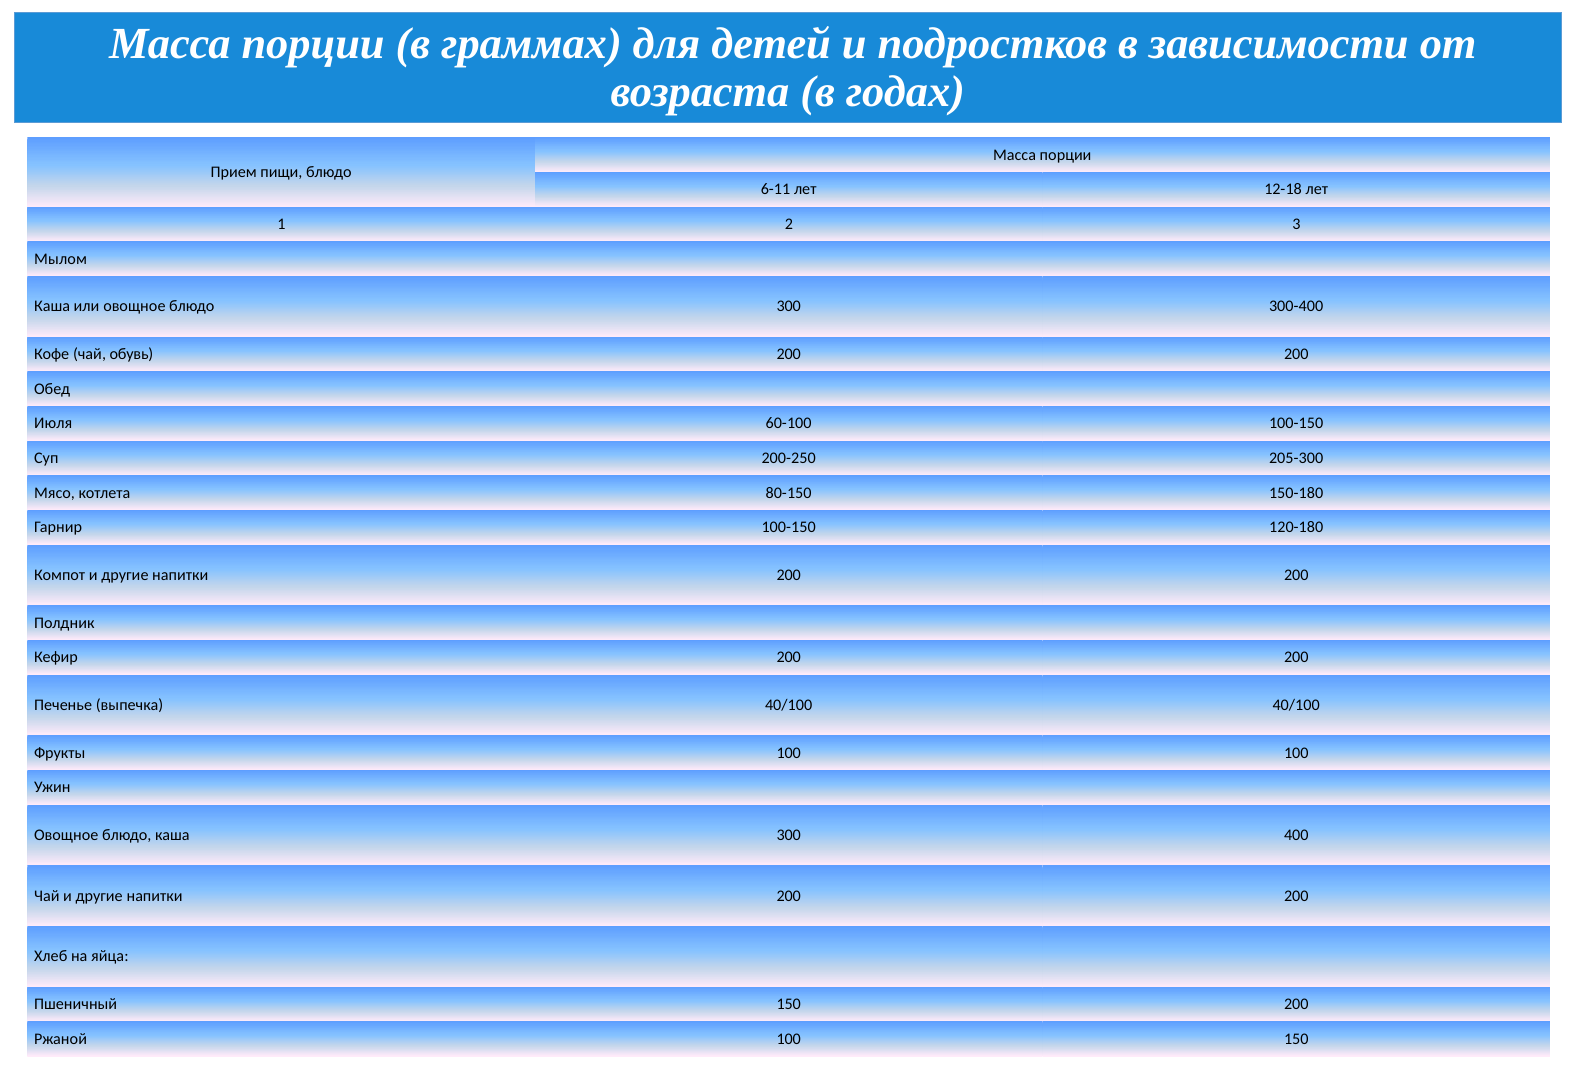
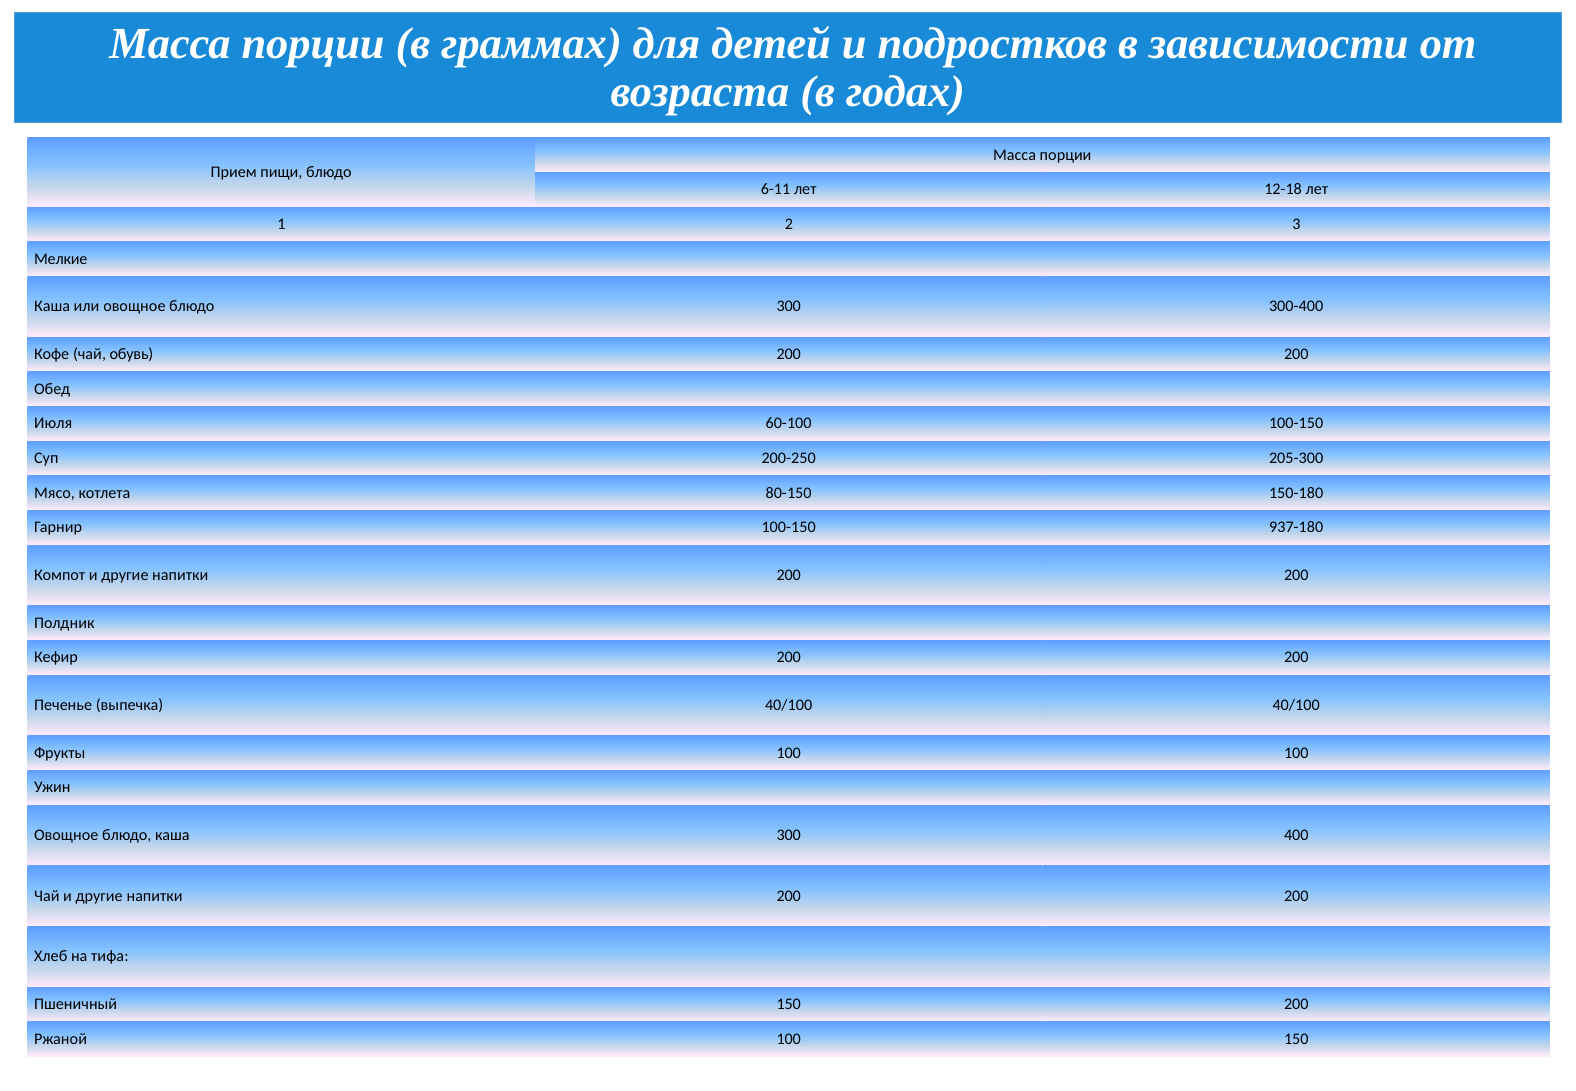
Мылом: Мылом -> Мелкие (61, 259)
120-180: 120-180 -> 937-180 (1296, 528)
яйца: яйца -> тифа (110, 957)
